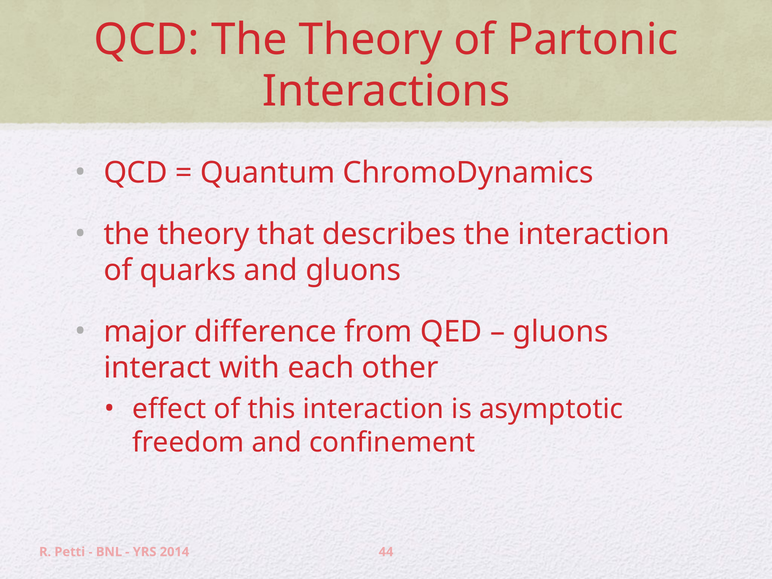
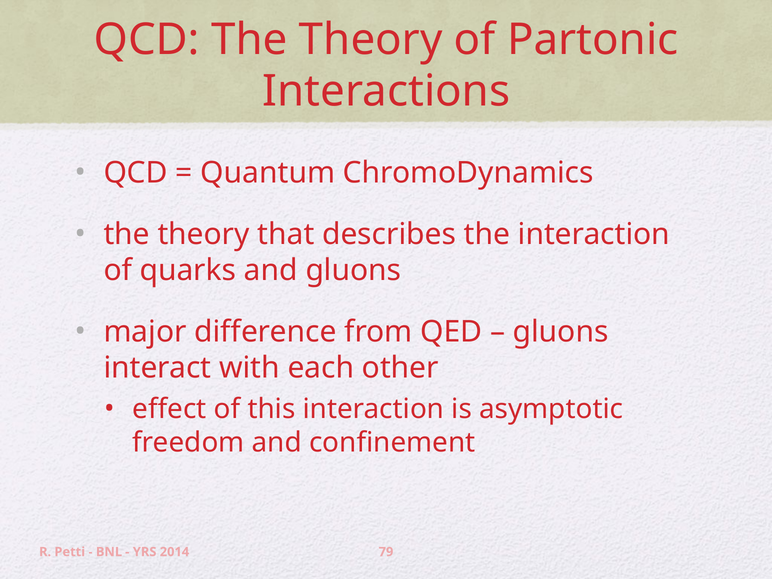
44: 44 -> 79 (386, 552)
